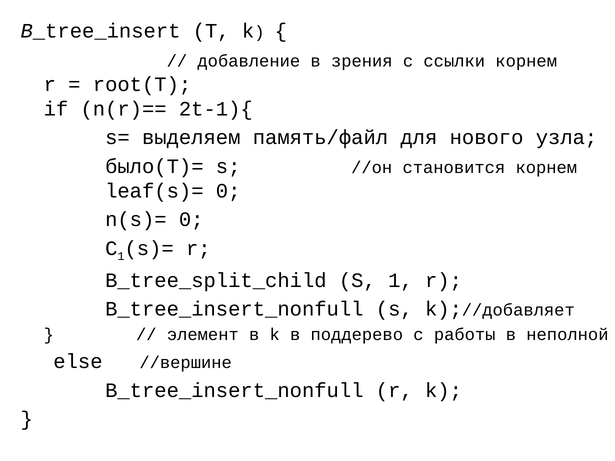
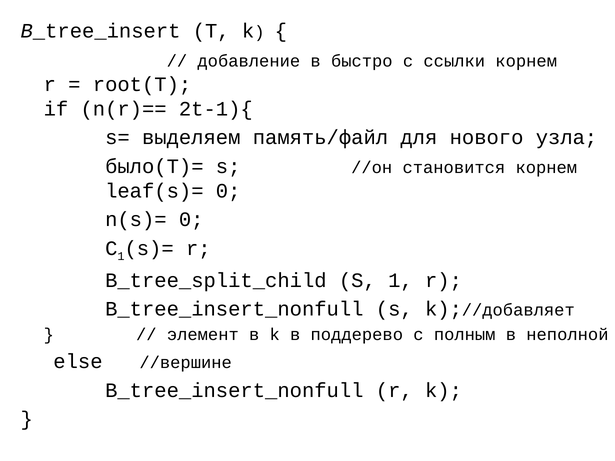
зрения: зрения -> быстро (362, 61)
работы: работы -> полным (465, 335)
